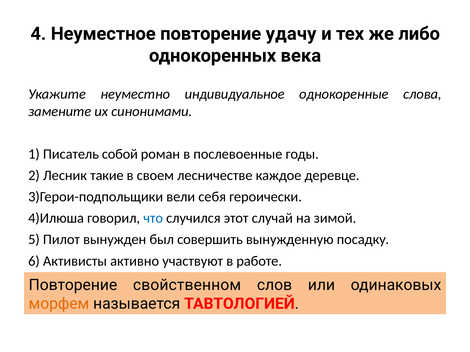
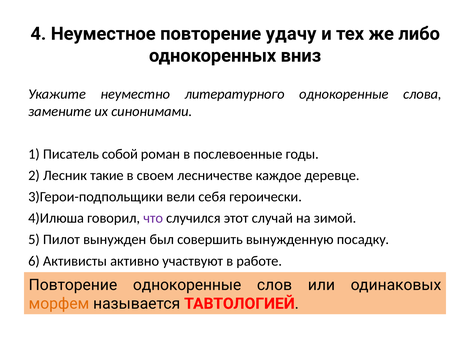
века: века -> вниз (301, 56)
индивидуальное: индивидуальное -> литературного (235, 94)
что colour: blue -> purple (153, 218)
Повторение свойственном: свойственном -> однокоренные (187, 285)
